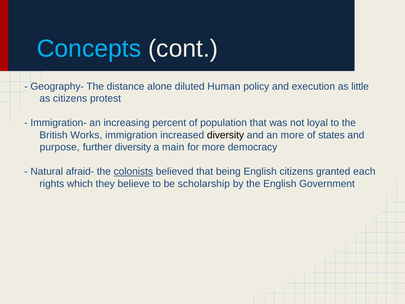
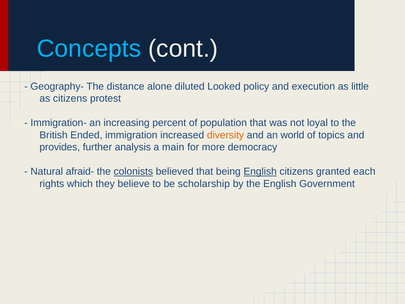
Human: Human -> Looked (224, 86)
Works: Works -> Ended (86, 135)
diversity colour: black -> orange (226, 135)
an more: more -> world (292, 135)
states: states -> topics (331, 135)
purpose: purpose -> provides (60, 147)
further diversity: diversity -> analysis (133, 147)
English underline: none -> present (260, 171)
